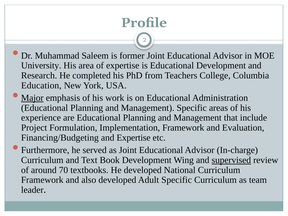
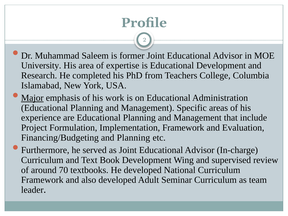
Education: Education -> Islamabad (41, 85)
and Expertise: Expertise -> Planning (133, 138)
supervised underline: present -> none (231, 160)
Adult Specific: Specific -> Seminar (177, 180)
